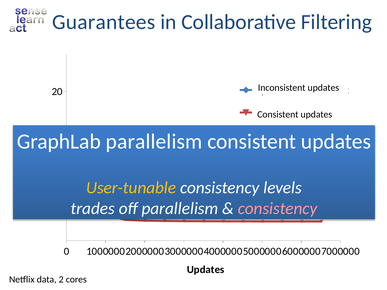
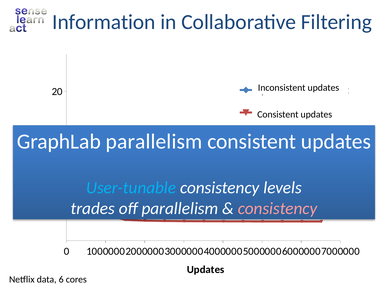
Guarantees: Guarantees -> Information (104, 22)
User-tunable colour: yellow -> light blue (131, 188)
data 2: 2 -> 6 (61, 280)
